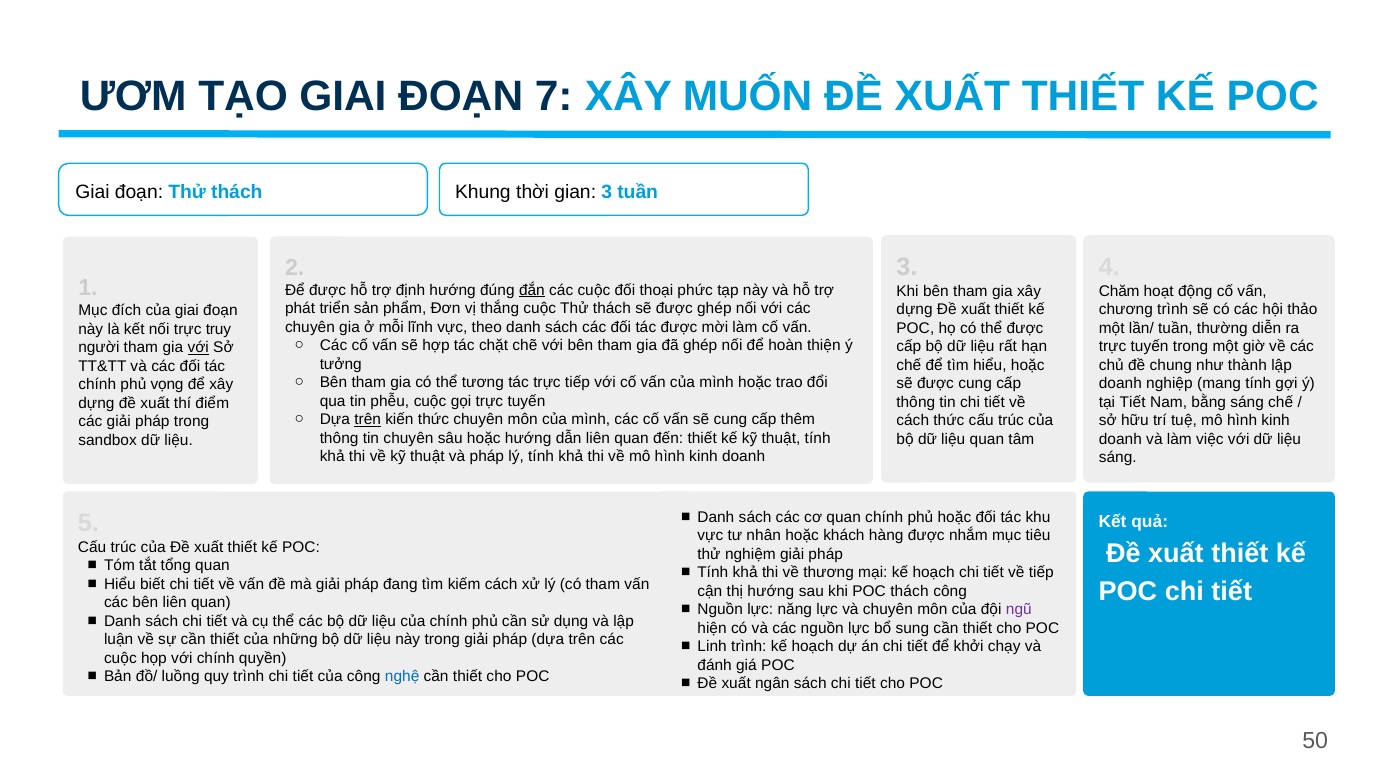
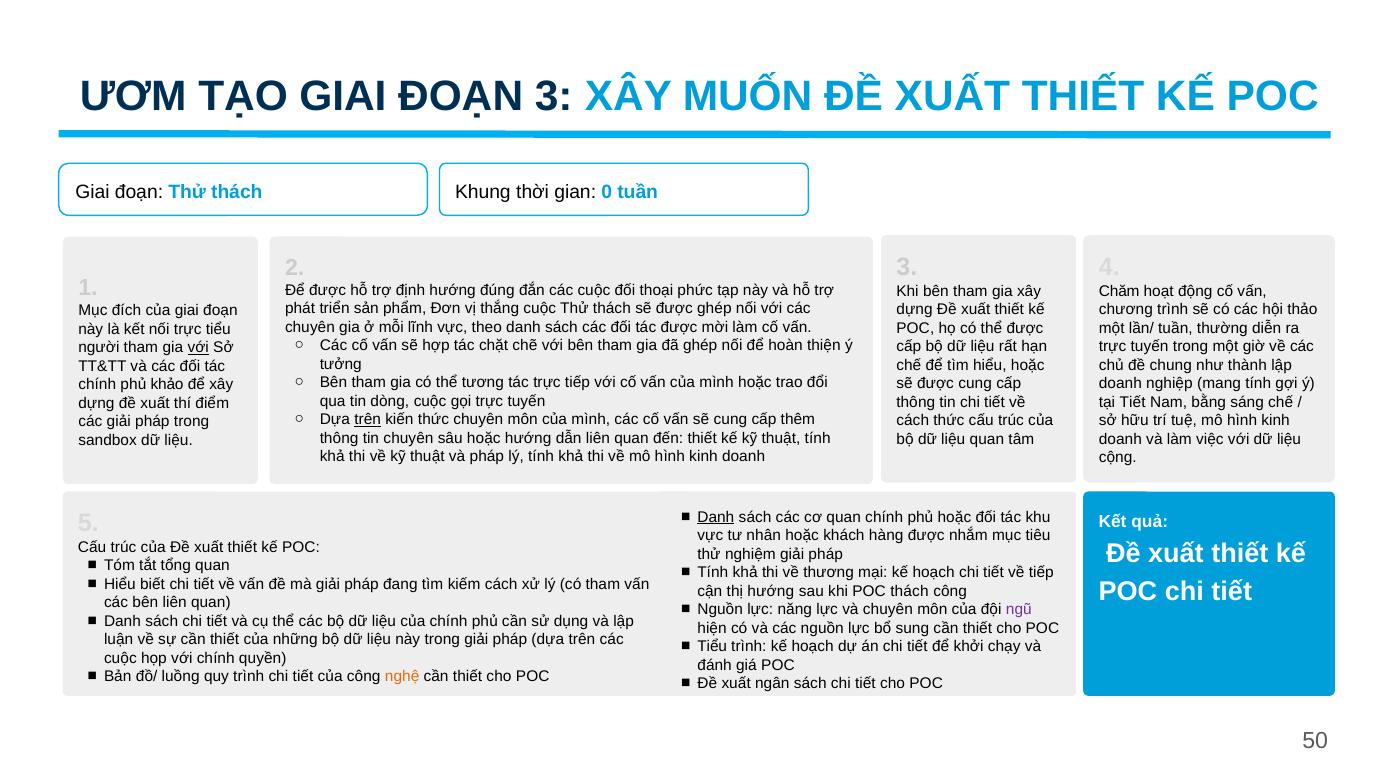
ĐOẠN 7: 7 -> 3 (554, 96)
gian 3: 3 -> 0 (607, 192)
đắn underline: present -> none (532, 290)
trực truy: truy -> tiểu (218, 329)
vọng: vọng -> khảo (167, 385)
phễu: phễu -> dòng (390, 401)
sáng: sáng -> cộng (1118, 458)
Danh underline: none -> present (716, 517)
Linh: Linh -> Tiểu (712, 647)
nghệ colour: blue -> orange (402, 677)
